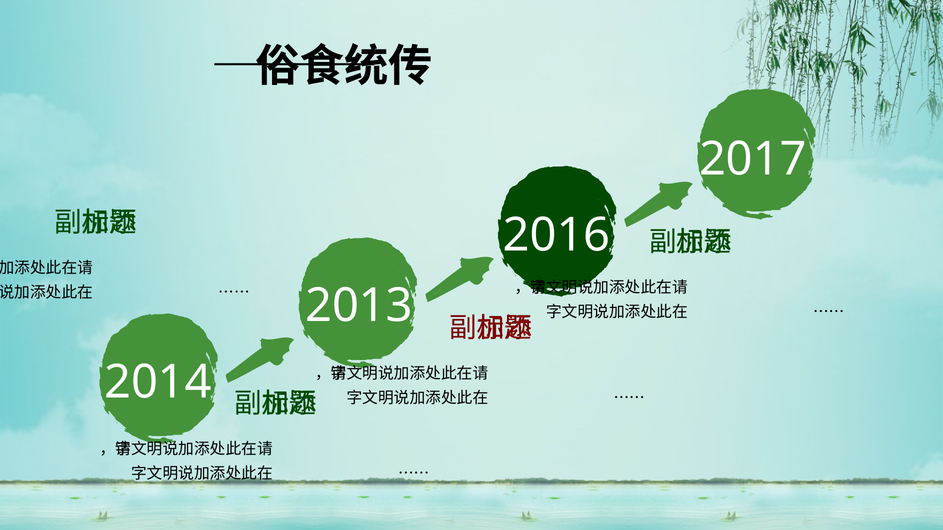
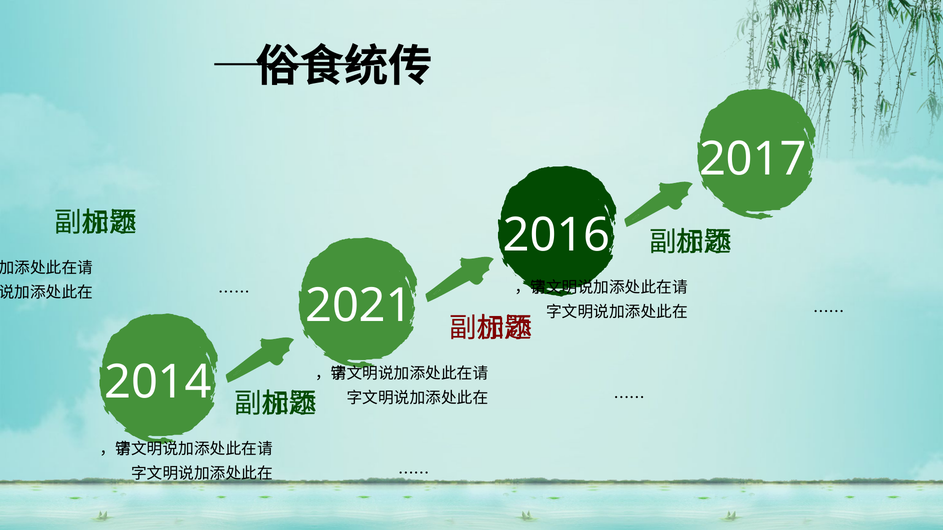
2013: 2013 -> 2021 (359, 306)
